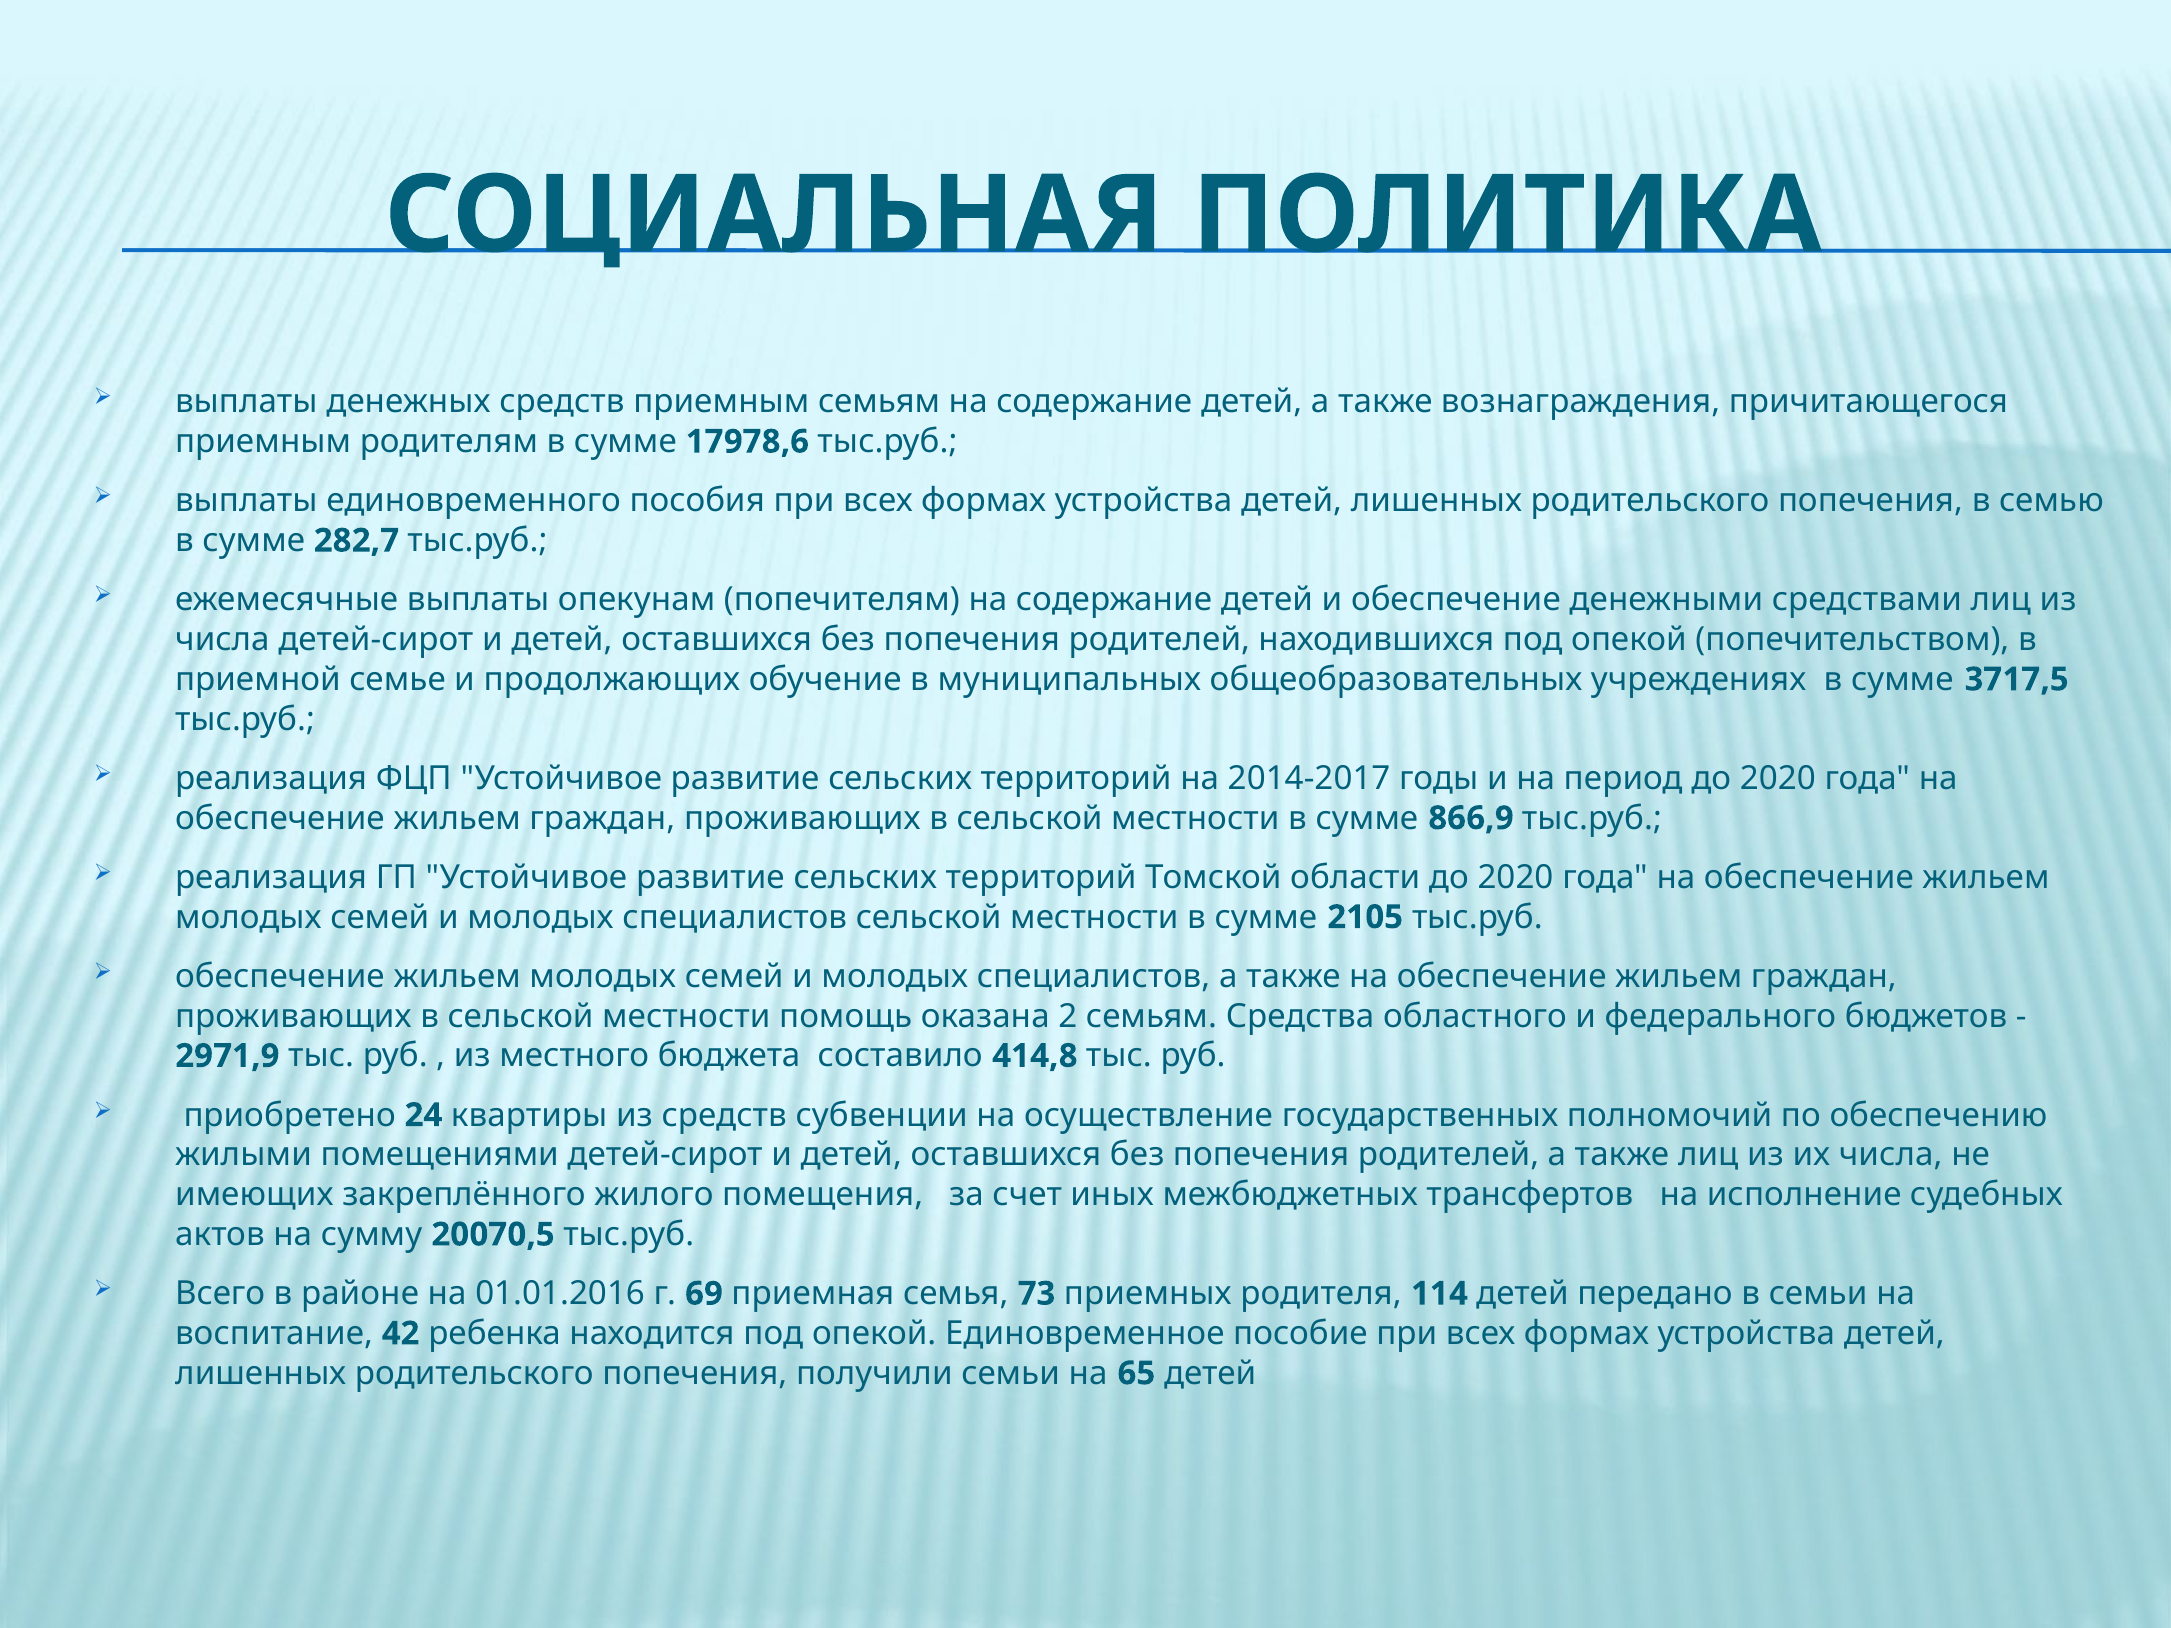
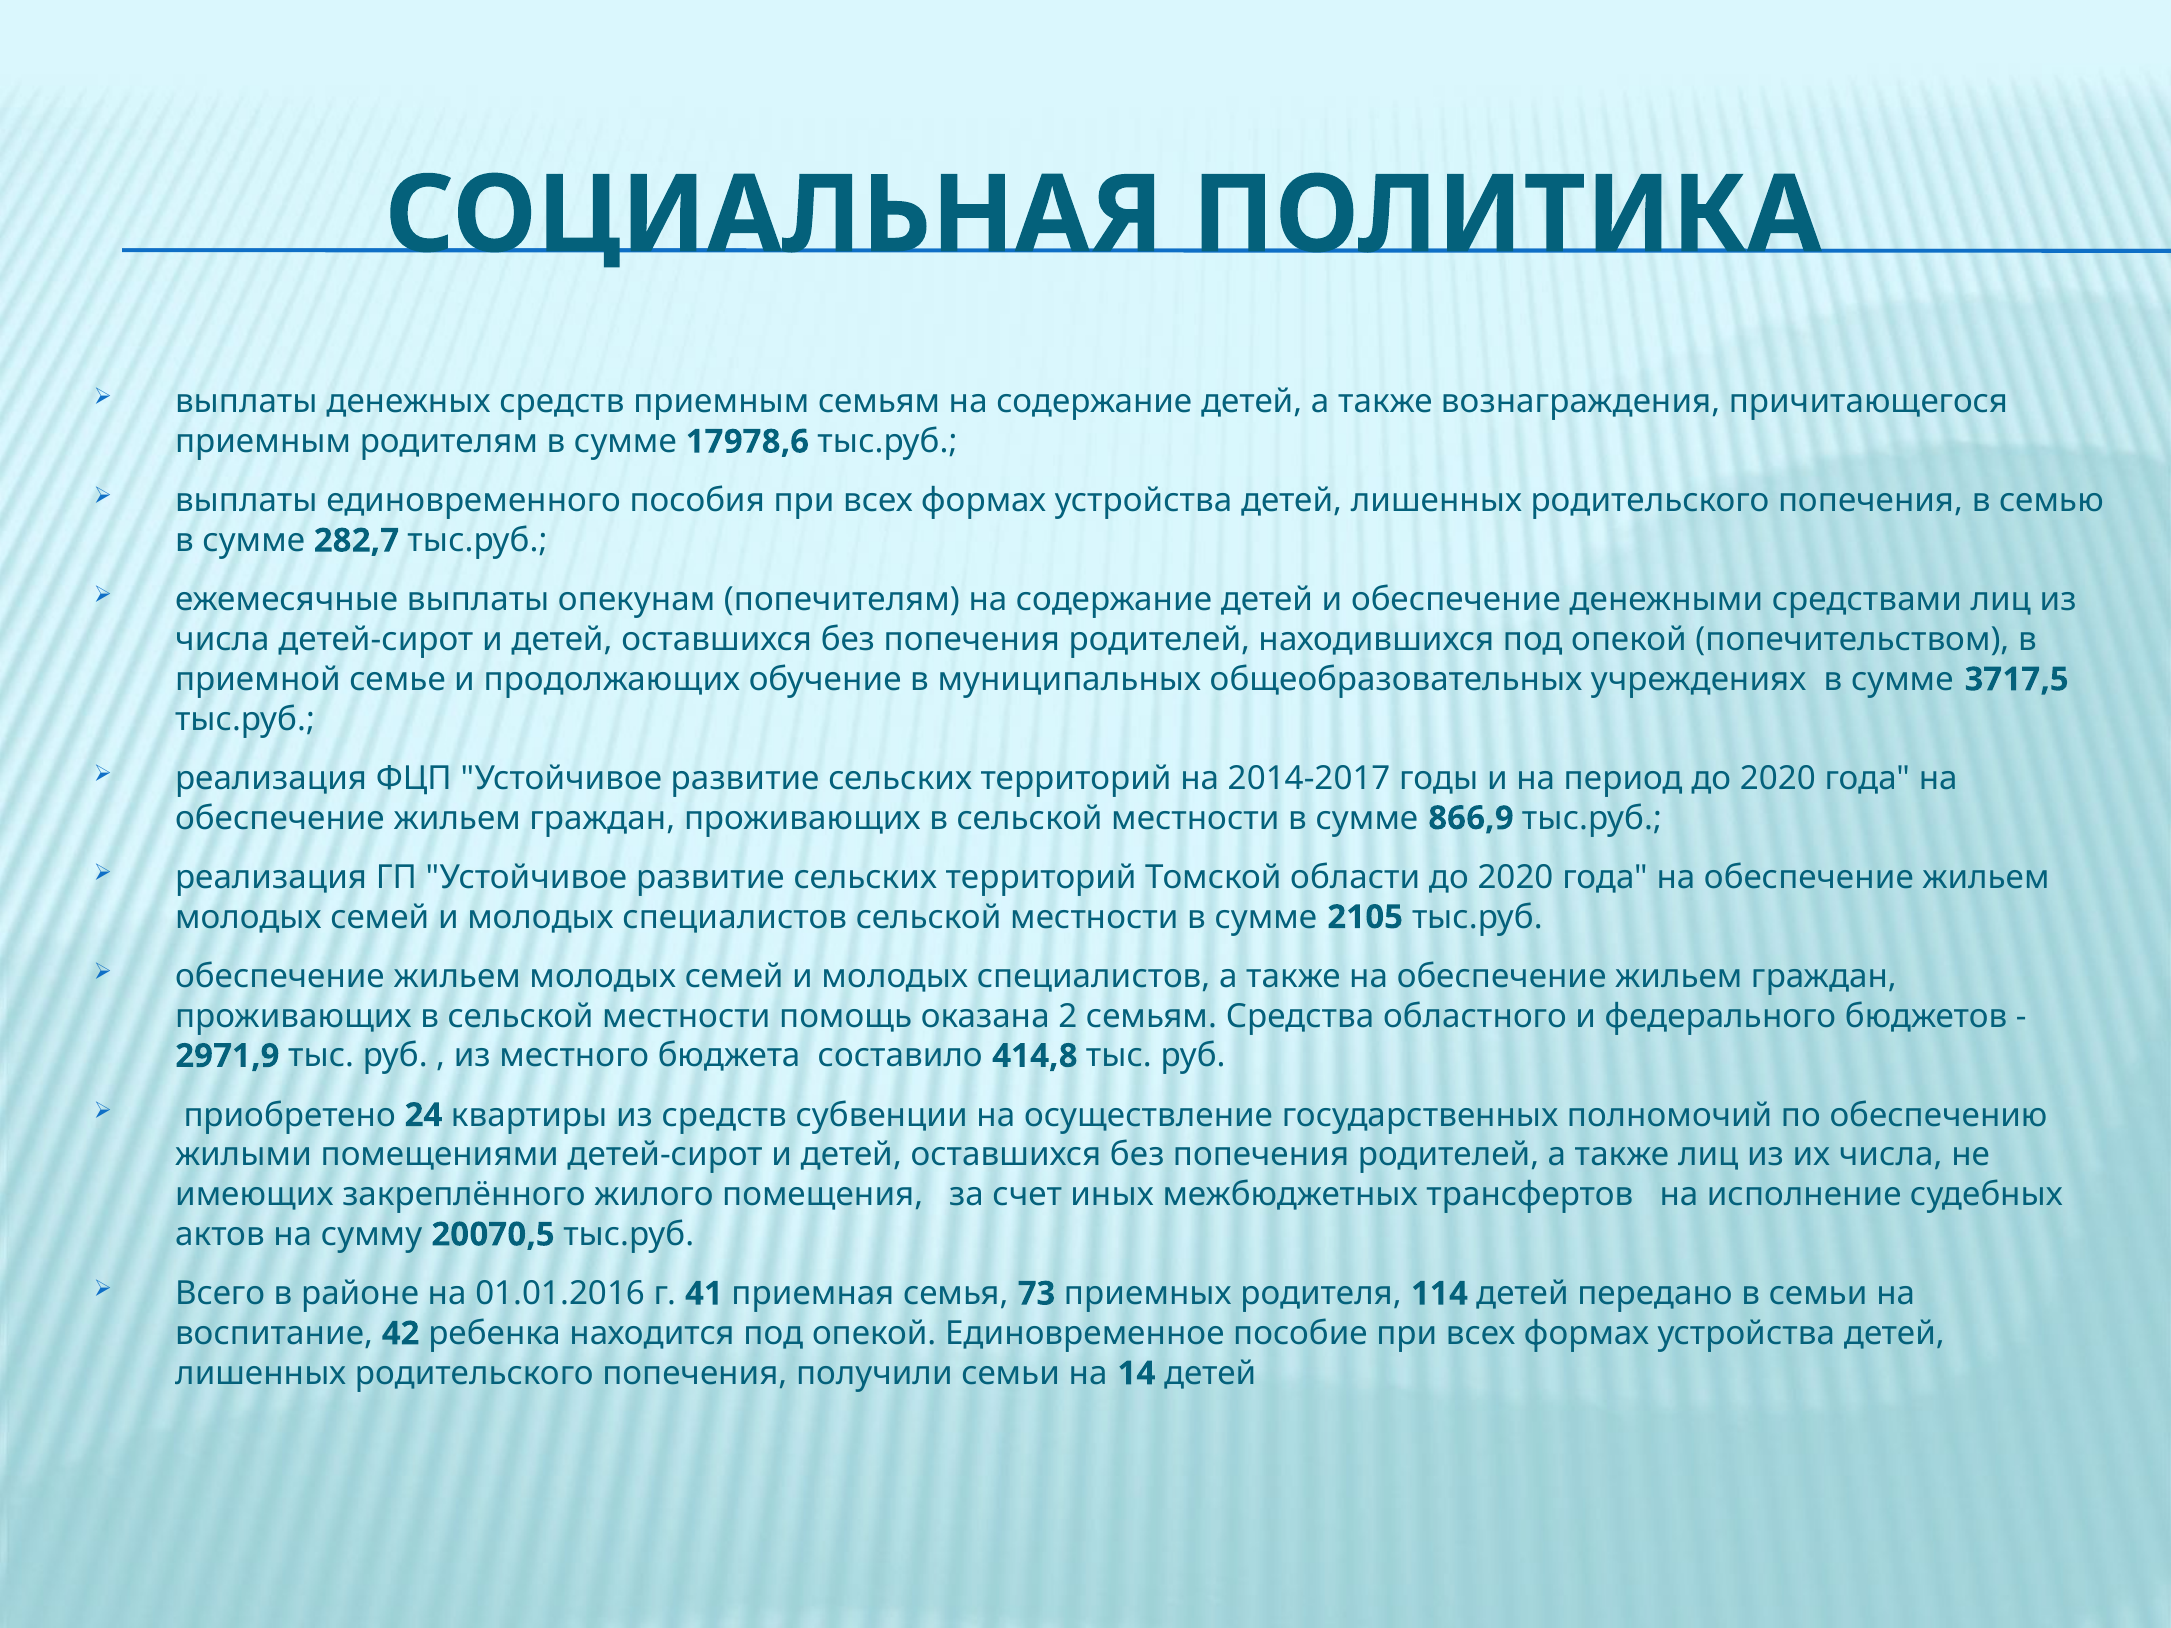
69: 69 -> 41 (704, 1294)
65: 65 -> 14 (1136, 1374)
